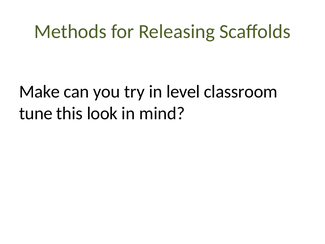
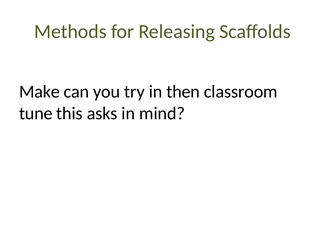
level: level -> then (183, 92)
look: look -> asks (102, 113)
